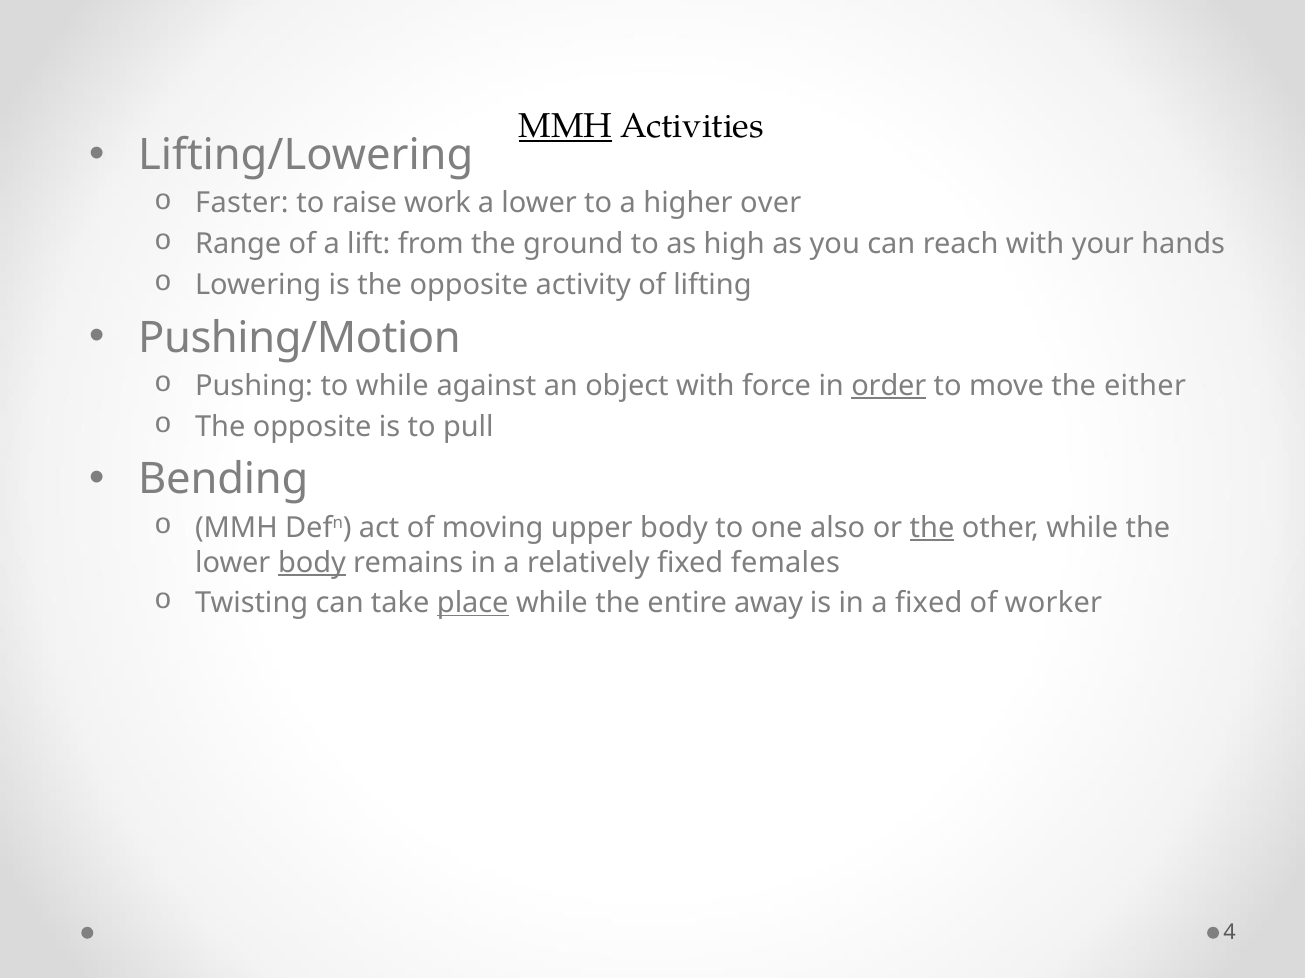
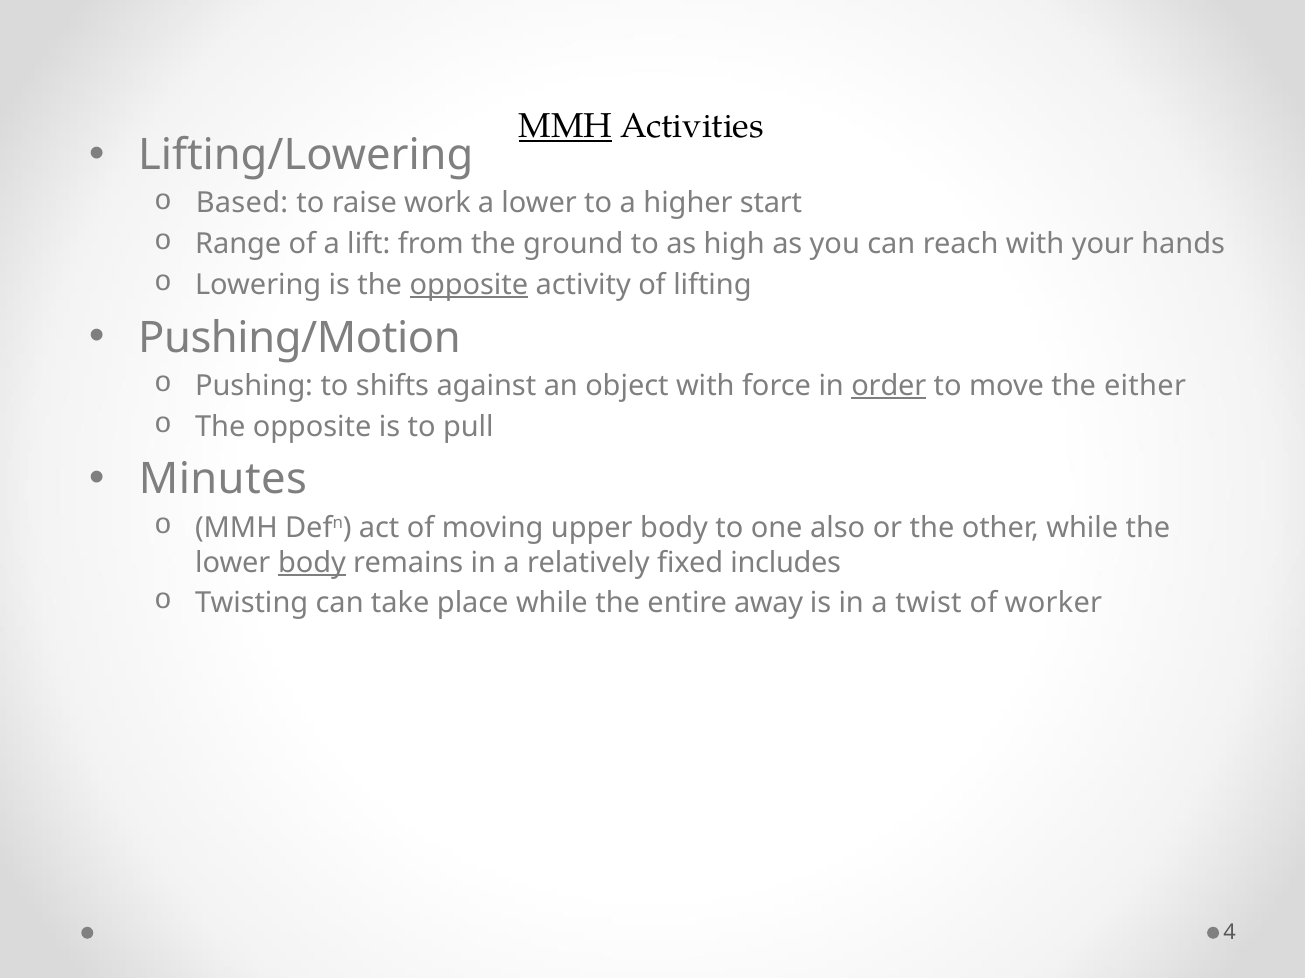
Faster: Faster -> Based (242, 204)
over: over -> start (771, 204)
opposite underline: none -> present (469, 285)
to while: while -> shifts (393, 386)
Bending: Bending -> Minutes (223, 480)
the underline: present -> none (932, 528)
females: females -> includes (786, 563)
place underline: present -> none (473, 604)
a fixed: fixed -> twist (929, 604)
